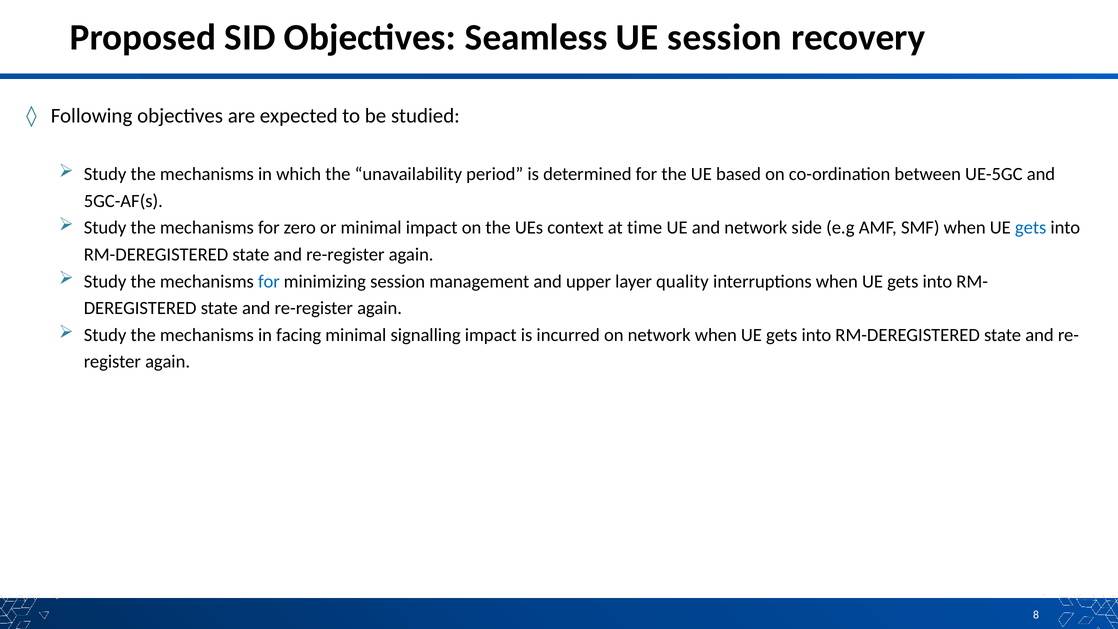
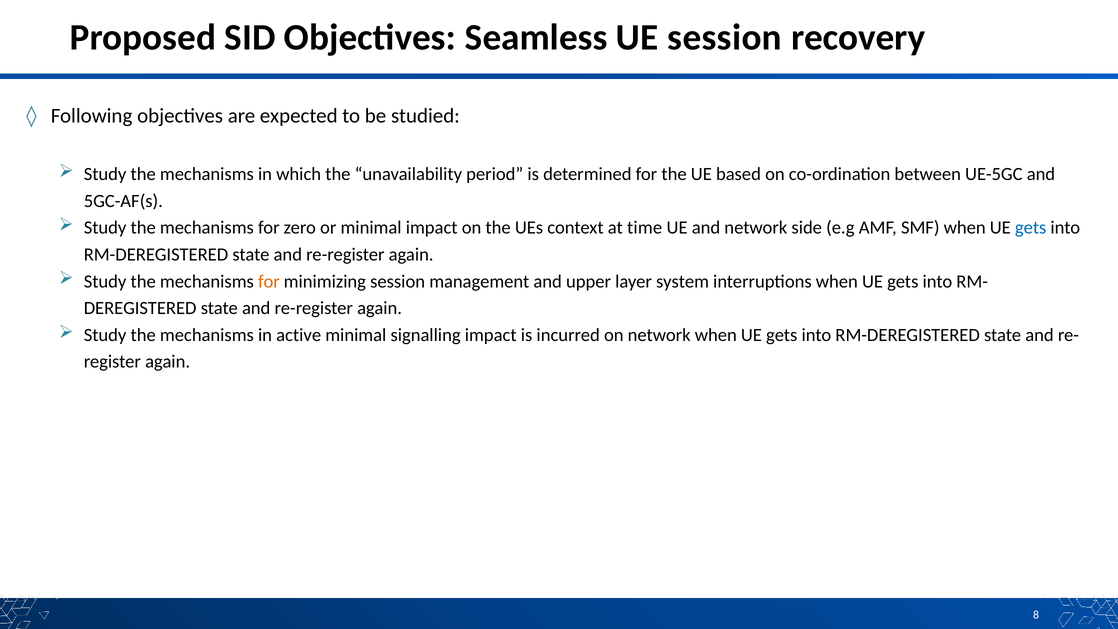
for colour: blue -> orange (269, 281)
quality: quality -> system (682, 281)
facing: facing -> active (299, 335)
